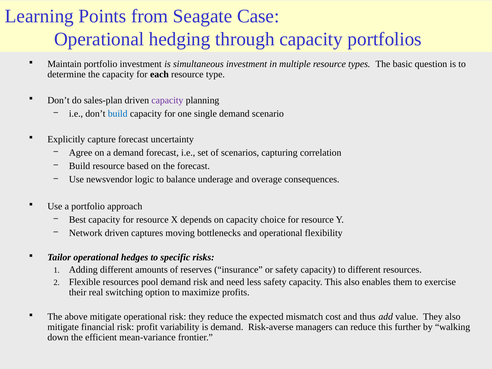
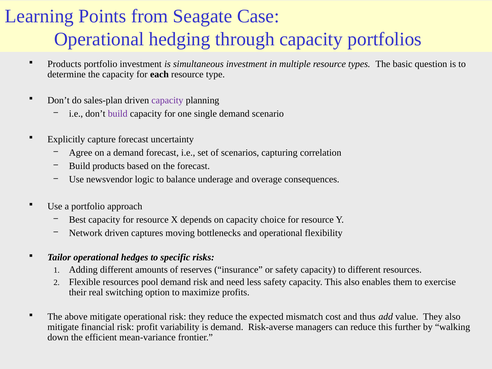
Maintain: Maintain -> Products (64, 64)
build colour: blue -> purple (118, 114)
Build resource: resource -> products (109, 166)
